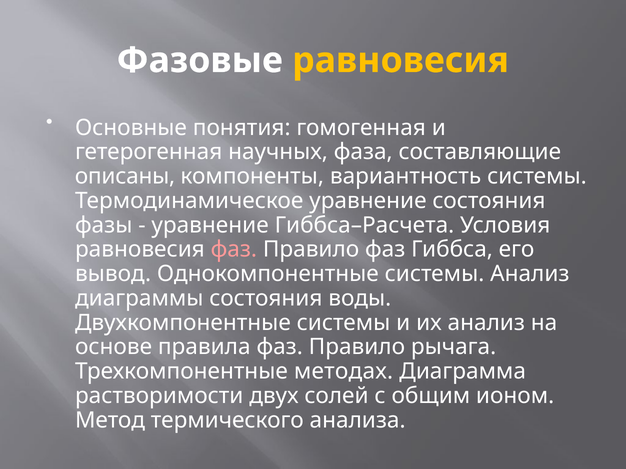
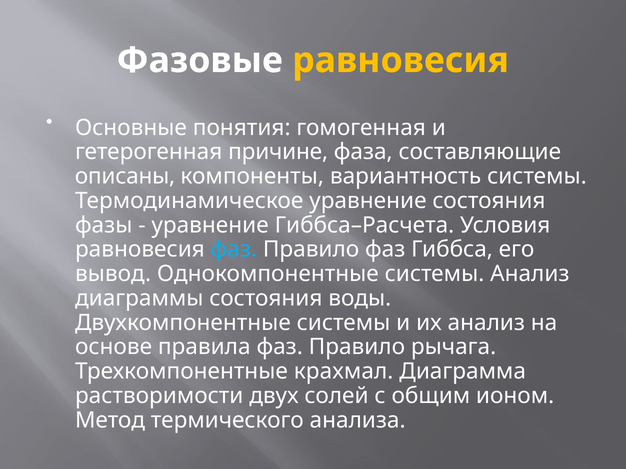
научных: научных -> причине (278, 152)
фаз colour: pink -> light blue (234, 250)
методах: методах -> крахмал (344, 372)
